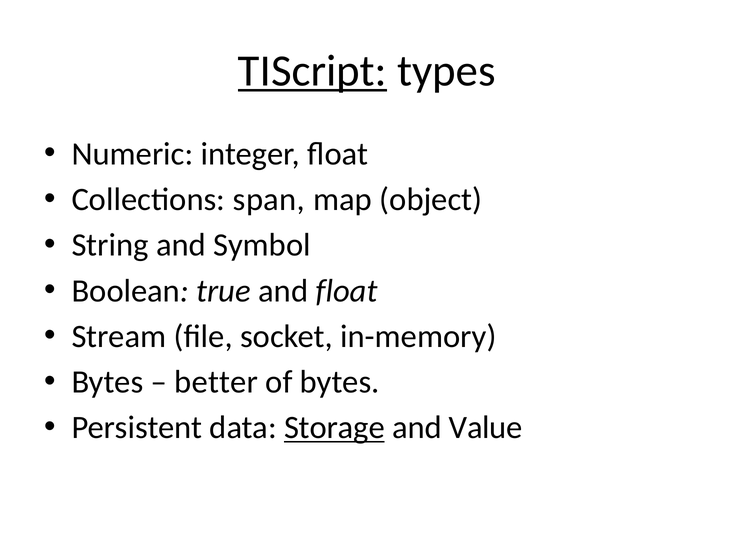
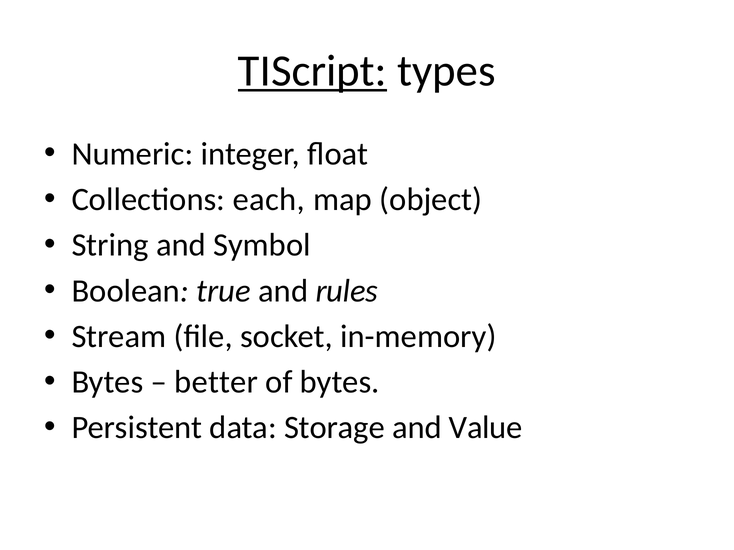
span: span -> each (269, 200)
and float: float -> rules (347, 291)
Storage underline: present -> none (334, 428)
